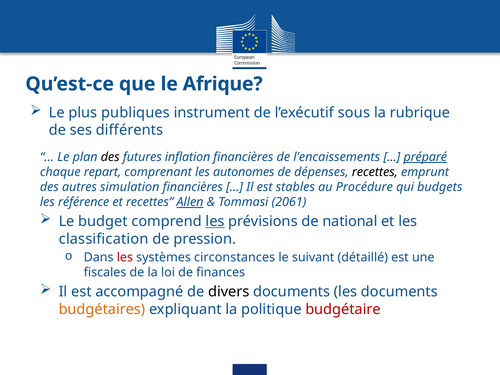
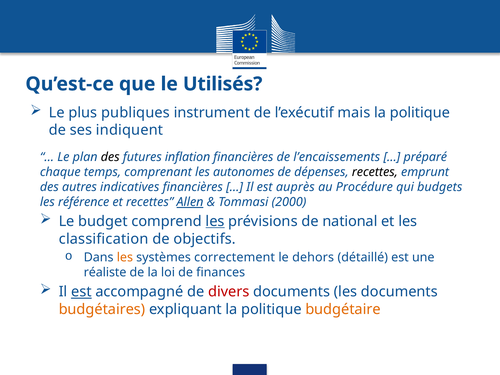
Afrique: Afrique -> Utilisés (223, 84)
sous: sous -> mais (354, 113)
rubrique: rubrique -> politique (420, 113)
différents: différents -> indiquent (130, 130)
préparé underline: present -> none (425, 157)
repart: repart -> temps (102, 172)
simulation: simulation -> indicatives (130, 187)
stables: stables -> auprès (295, 187)
2061: 2061 -> 2000 (289, 202)
pression: pression -> objectifs (205, 239)
les colour: red -> orange (125, 258)
circonstances: circonstances -> correctement (235, 258)
suivant: suivant -> dehors (313, 258)
fiscales: fiscales -> réaliste (105, 273)
est underline: none -> present (81, 292)
divers colour: black -> red (229, 292)
budgétaire colour: red -> orange (343, 309)
